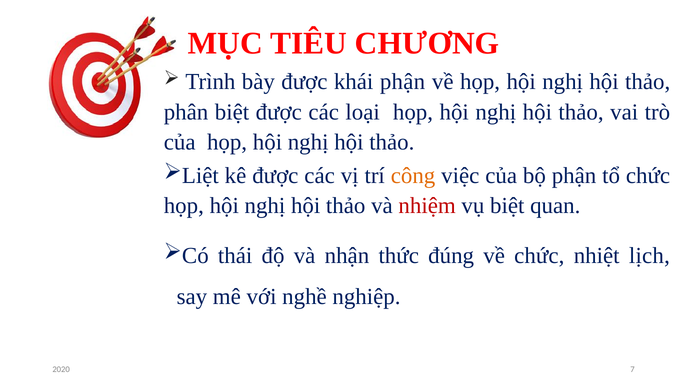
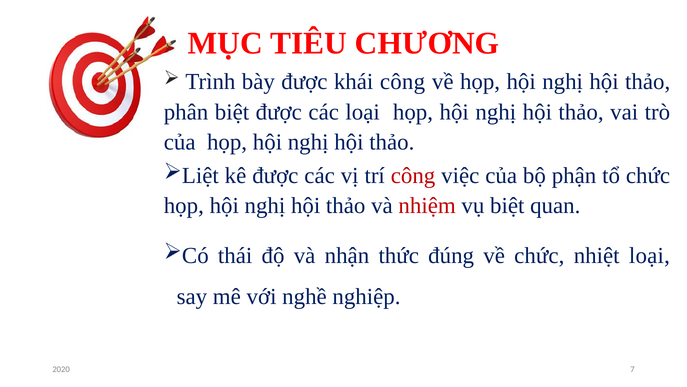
khái phận: phận -> công (402, 82)
công colour: orange -> red (413, 175)
nhiệt lịch: lịch -> loại (649, 255)
